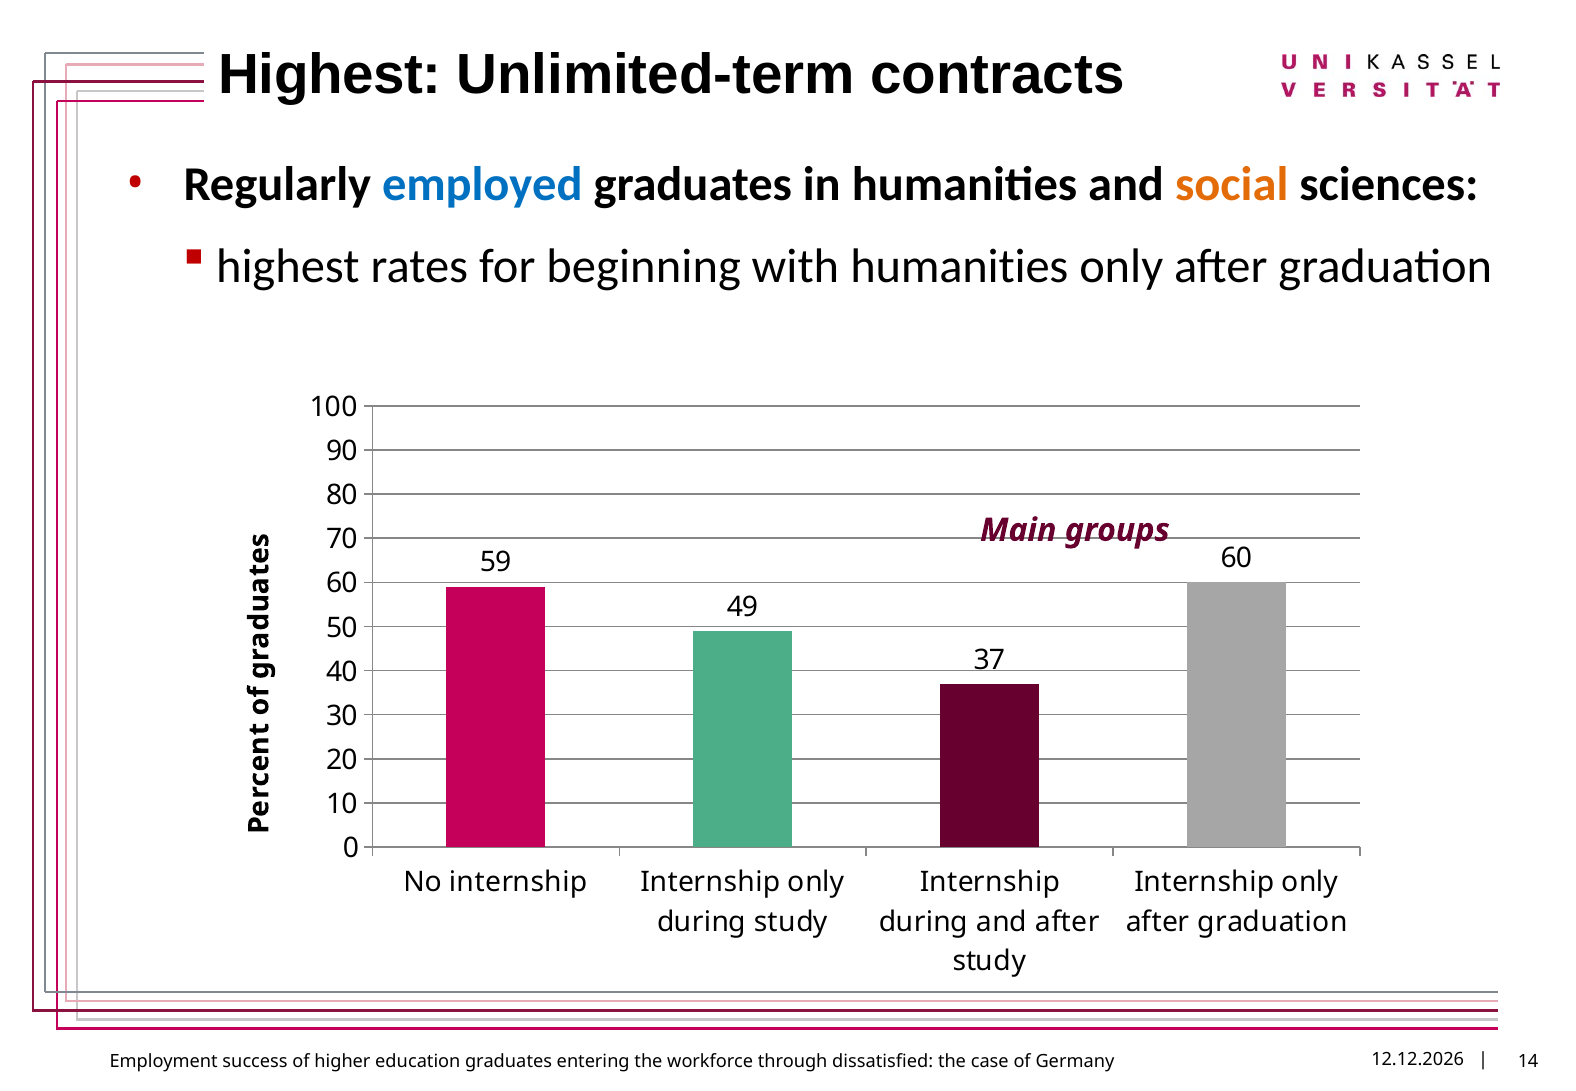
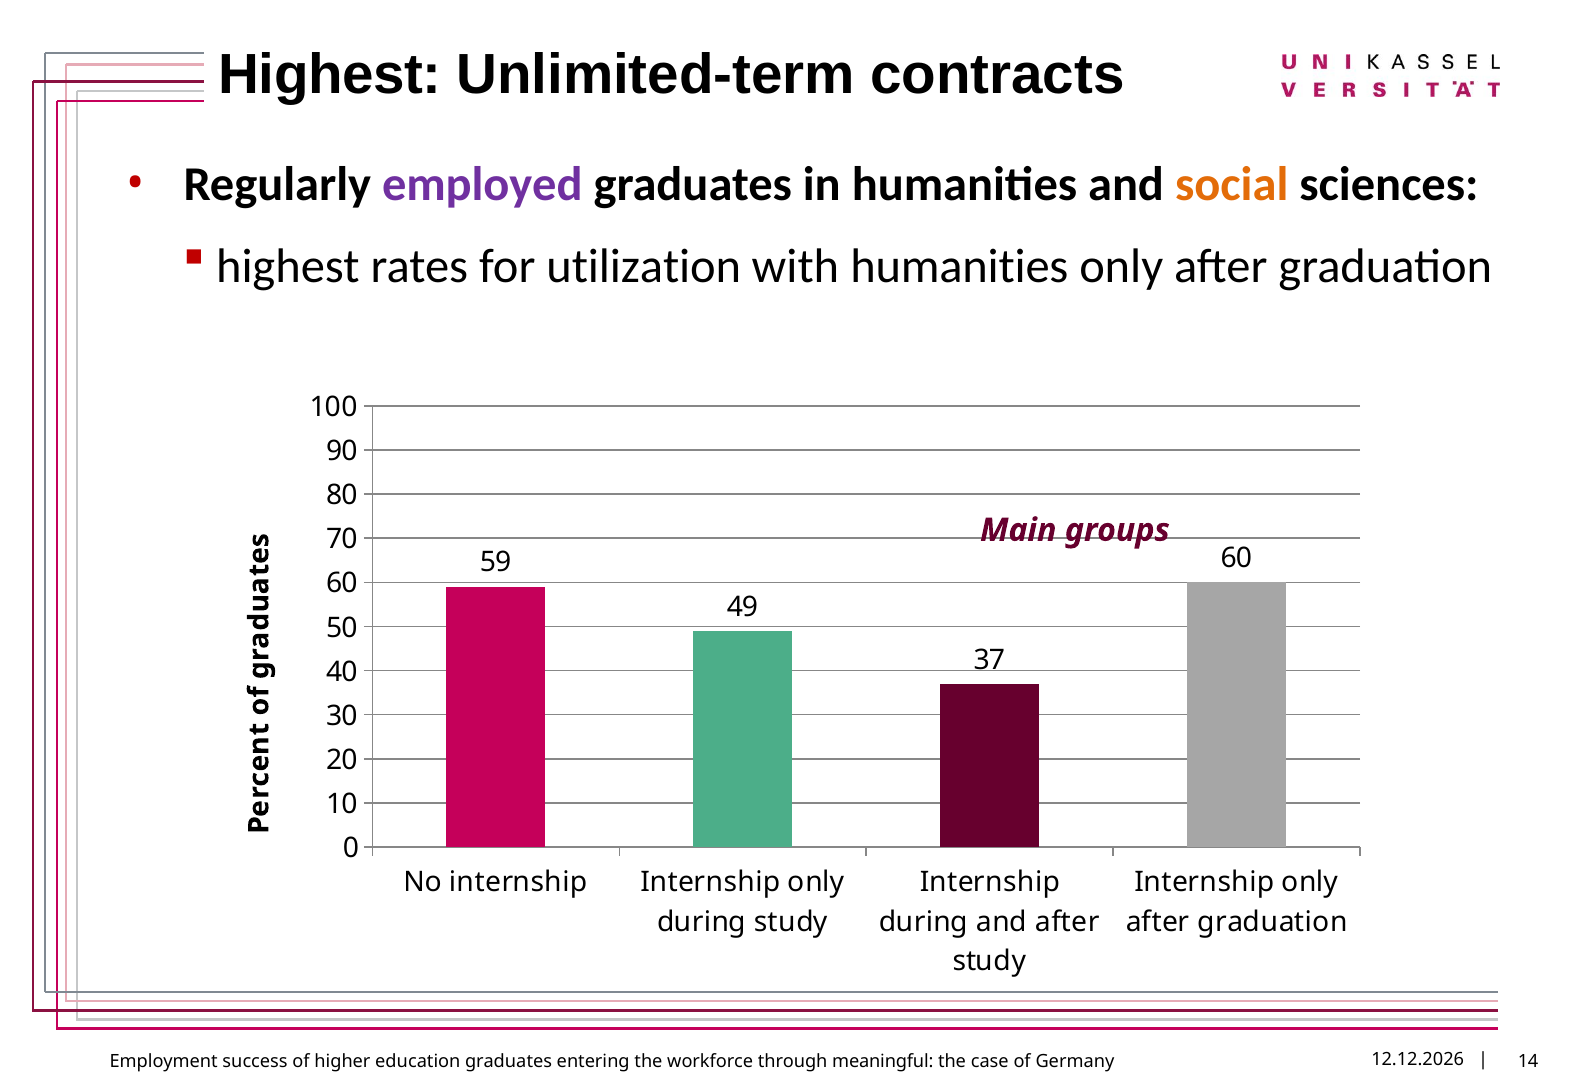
employed colour: blue -> purple (482, 184)
beginning: beginning -> utilization (644, 267)
dissatisfied: dissatisfied -> meaningful (883, 1062)
